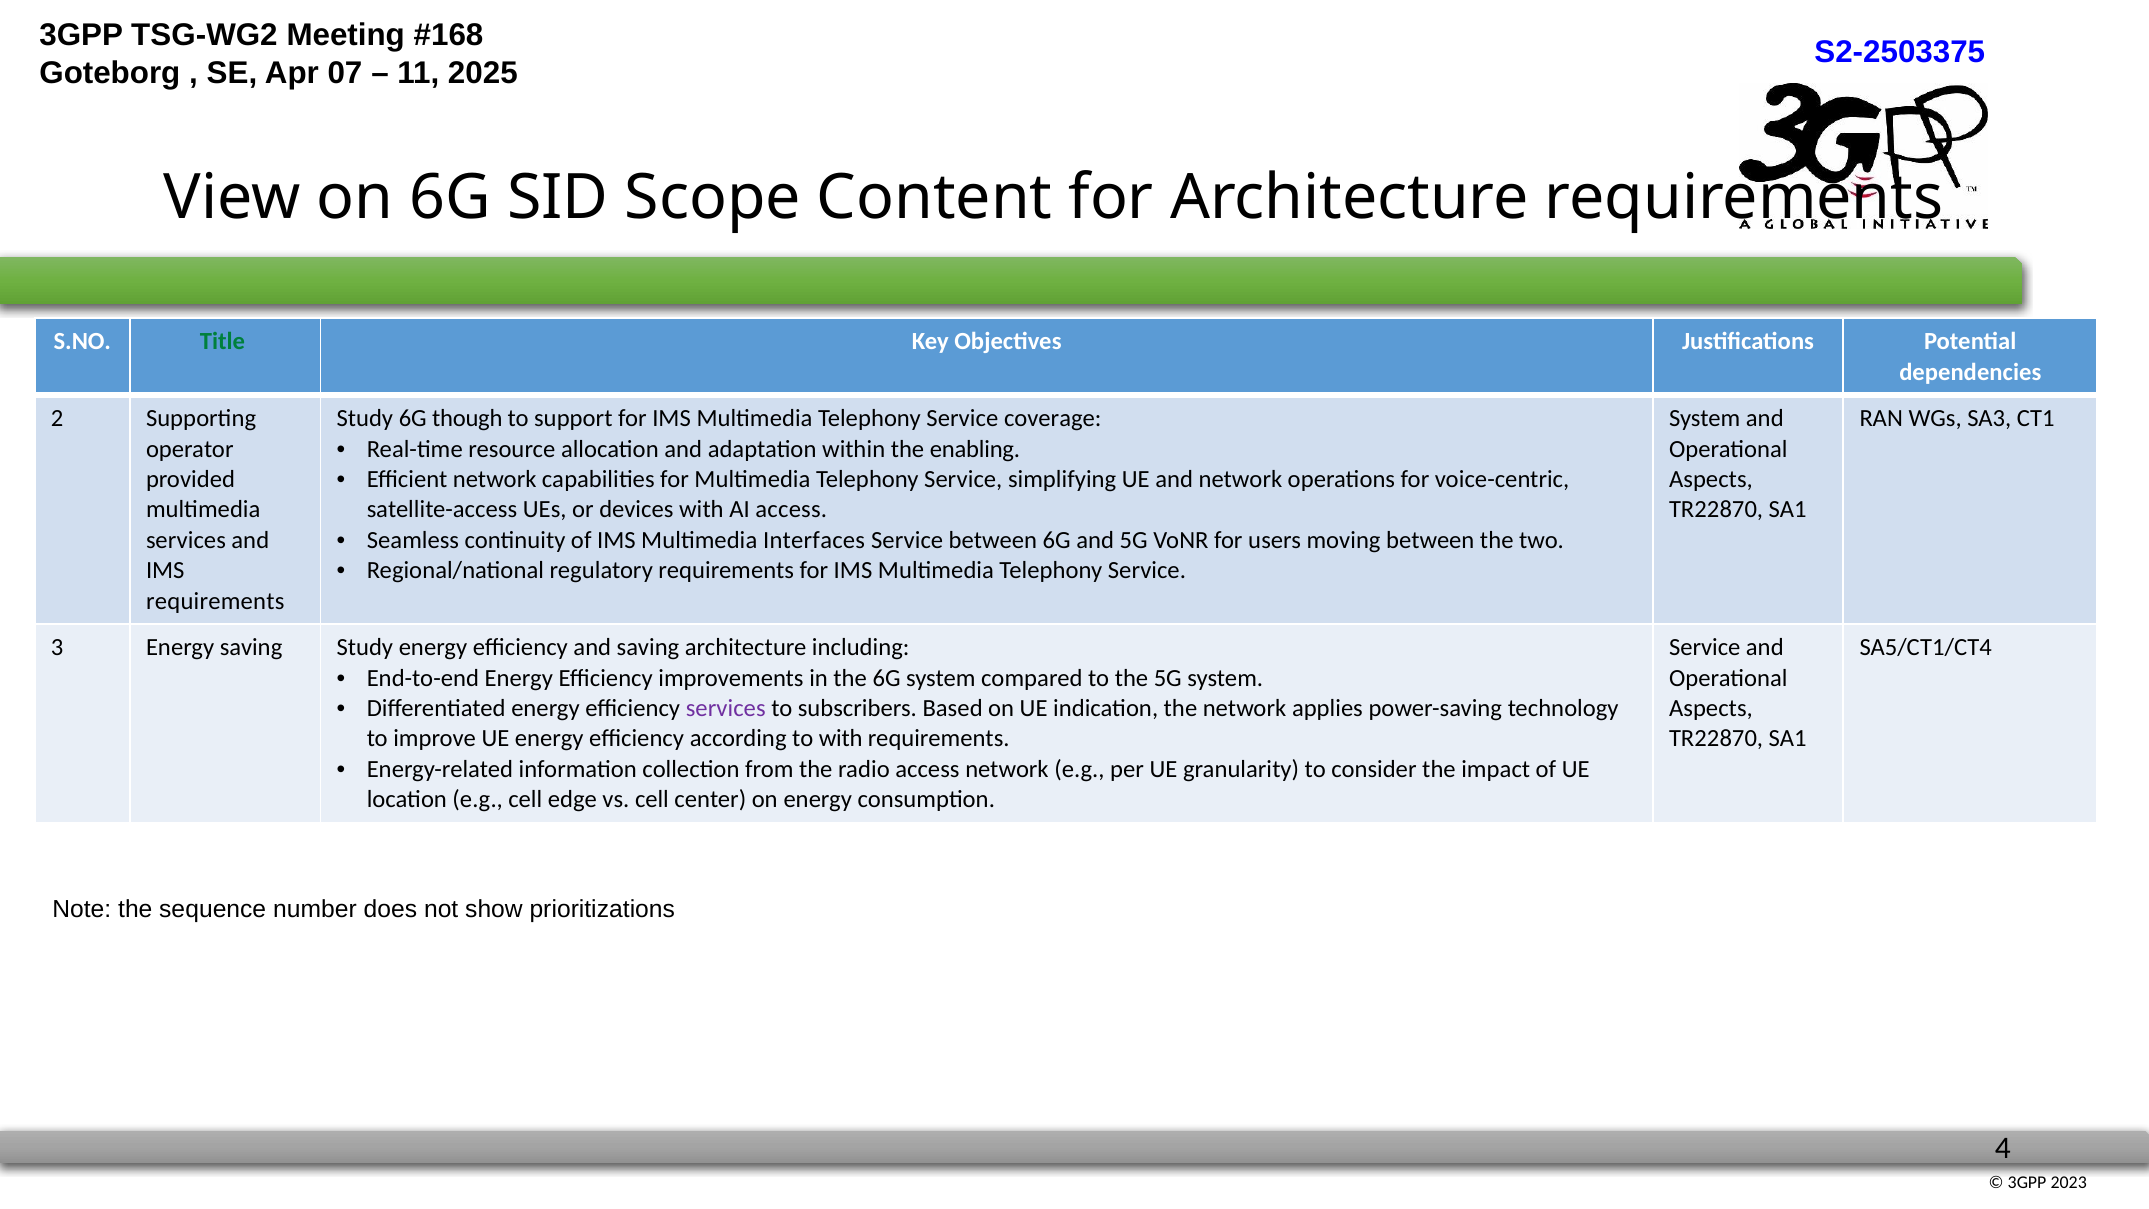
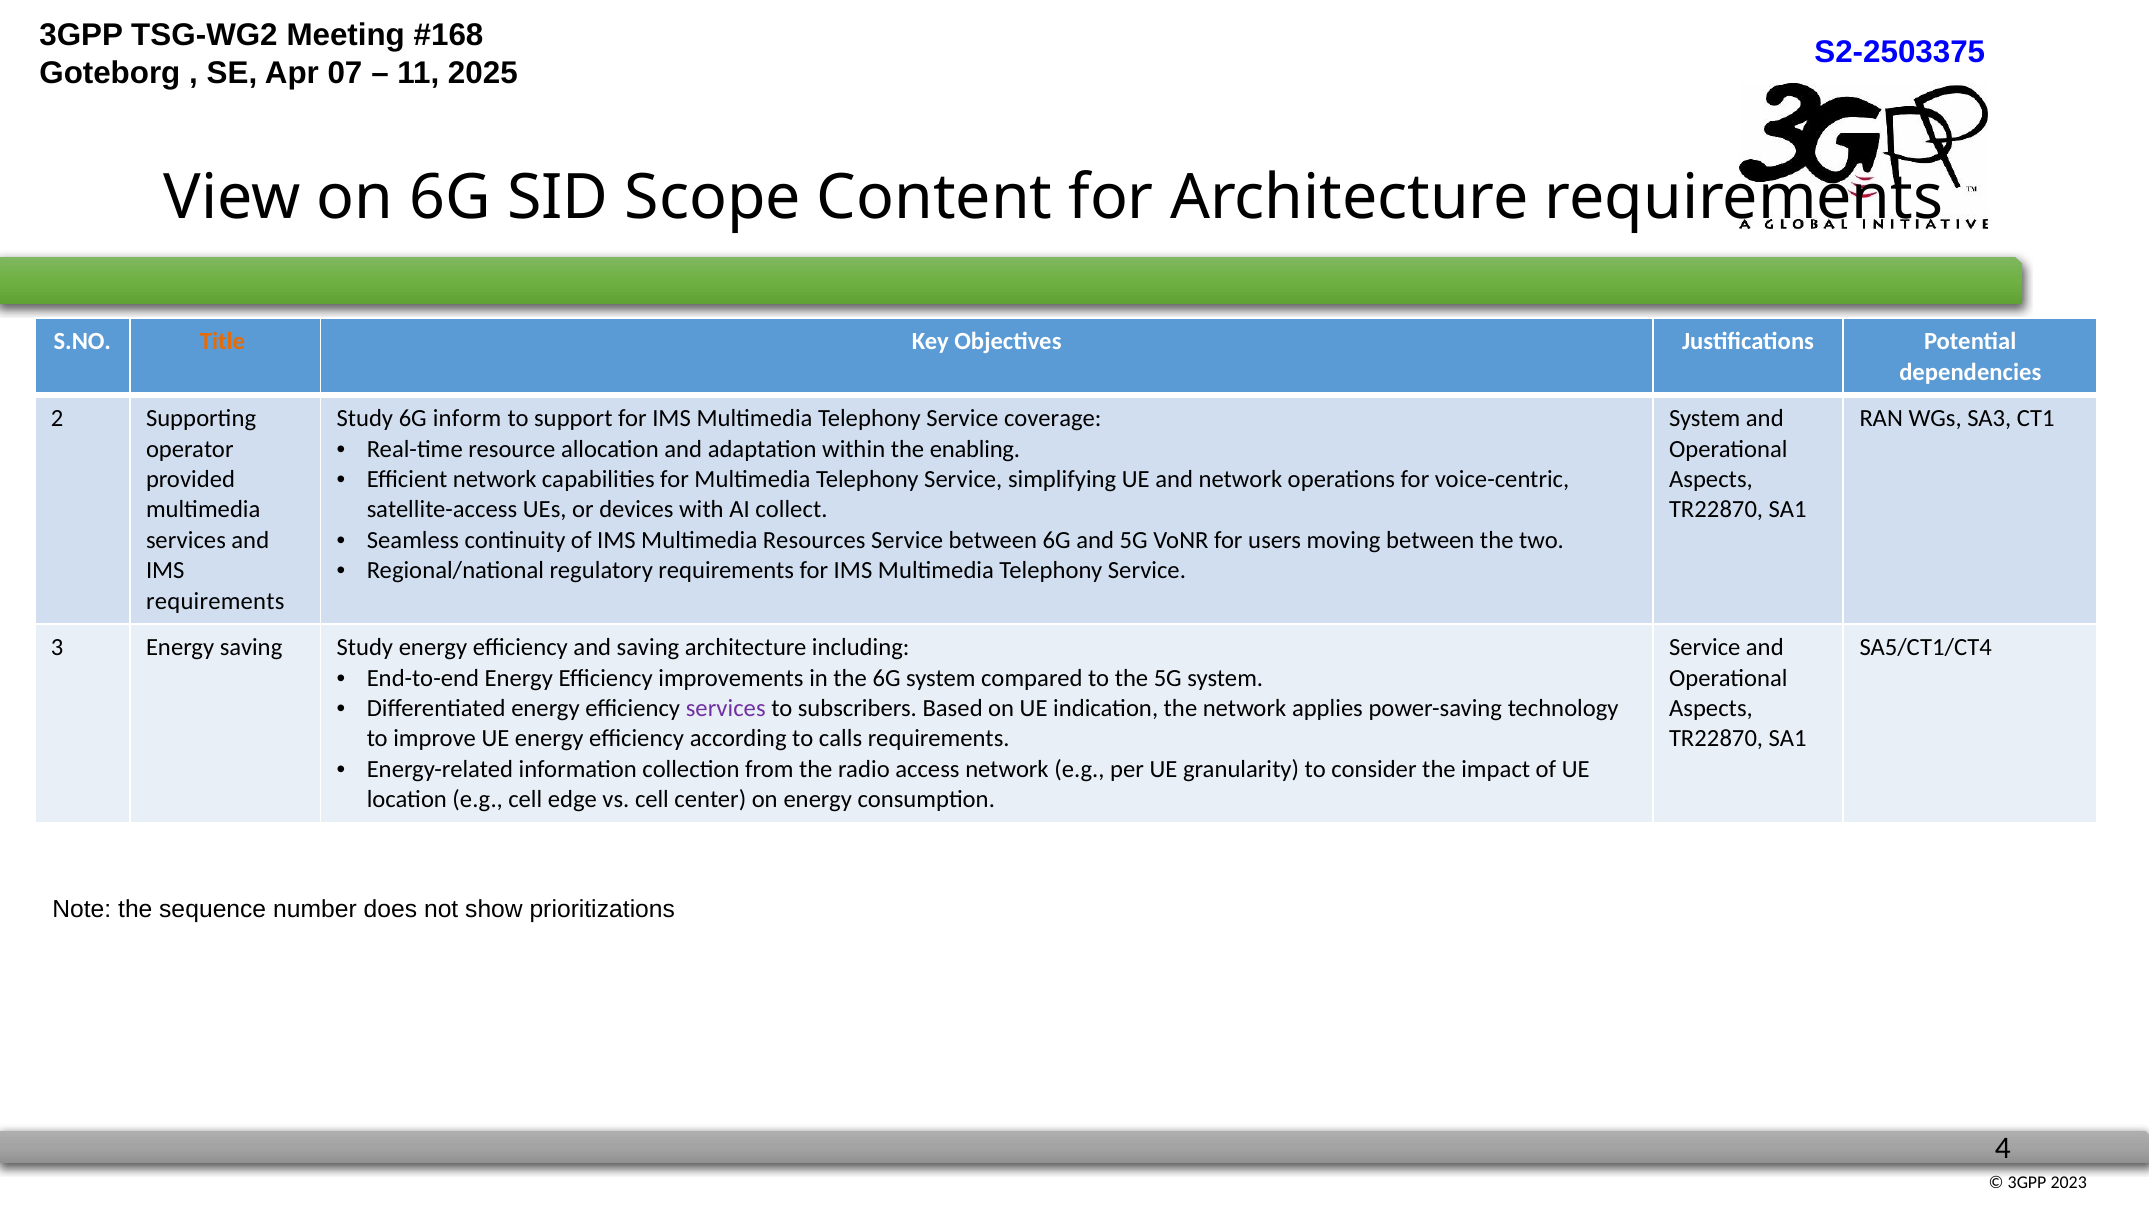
Title colour: green -> orange (222, 342)
though: though -> inform (467, 419)
AI access: access -> collect (791, 510)
Interfaces: Interfaces -> Resources (814, 540)
to with: with -> calls (840, 739)
